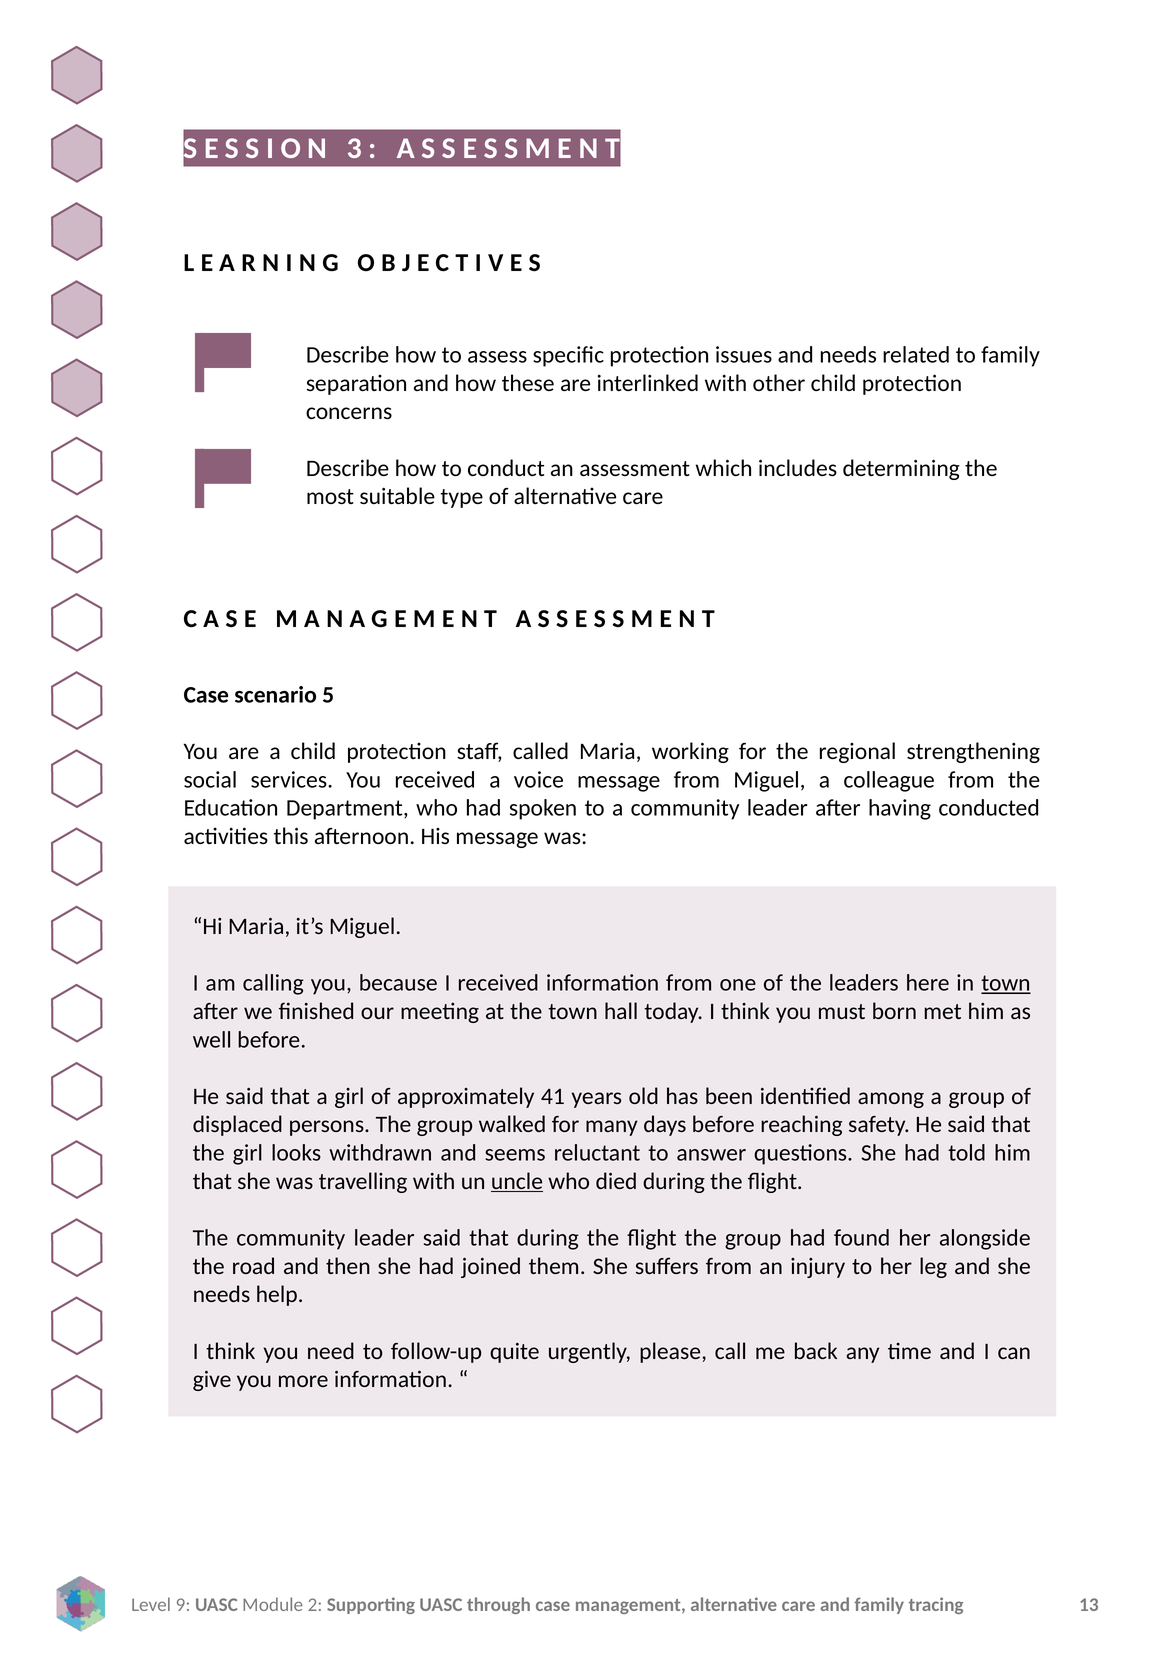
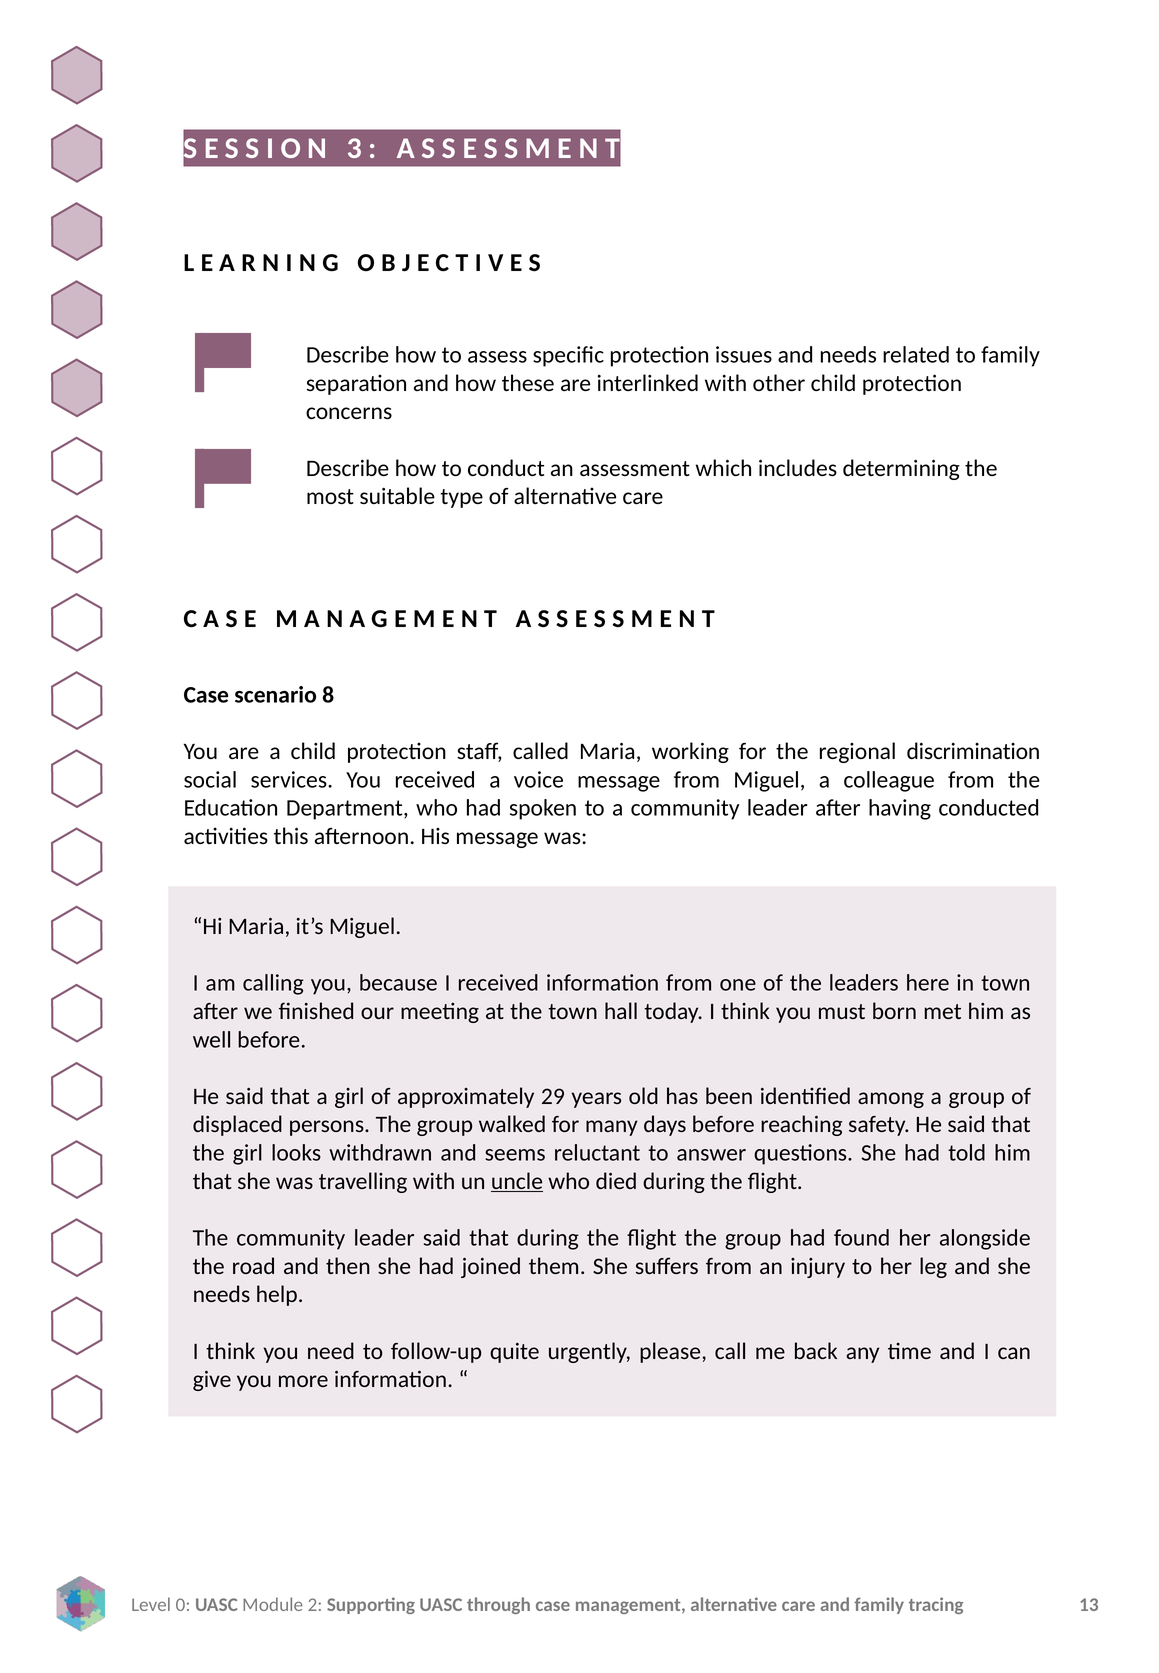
5: 5 -> 8 (328, 695)
strengthening: strengthening -> discrimination (973, 752)
town underline: present -> none (1006, 984)
41: 41 -> 29 (553, 1097)
9: 9 -> 0 (183, 1606)
